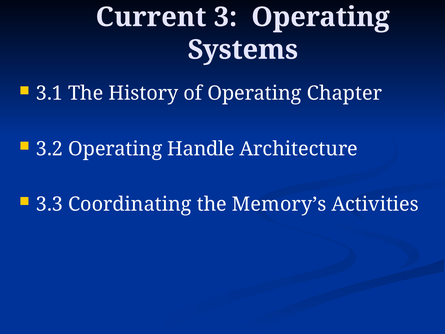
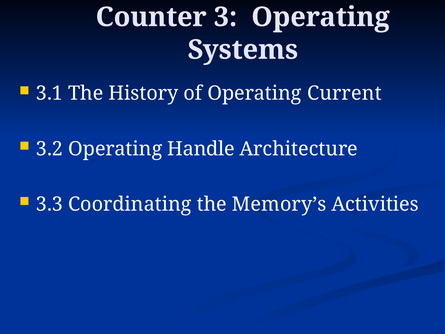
Current: Current -> Counter (151, 17)
Chapter: Chapter -> Current (344, 93)
